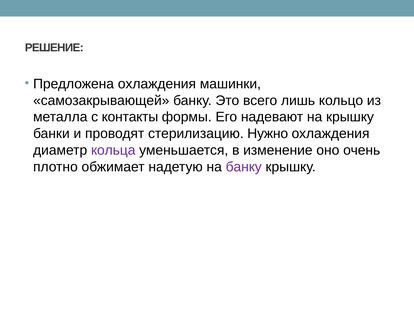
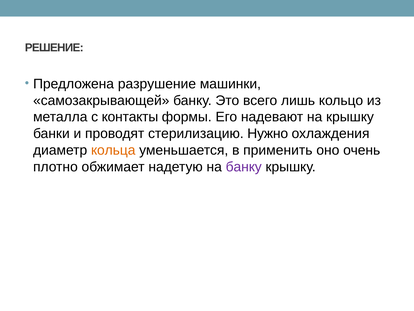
Предложена охлаждения: охлаждения -> разрушение (157, 84)
кольца colour: purple -> orange (113, 150)
изменение: изменение -> применить (278, 150)
